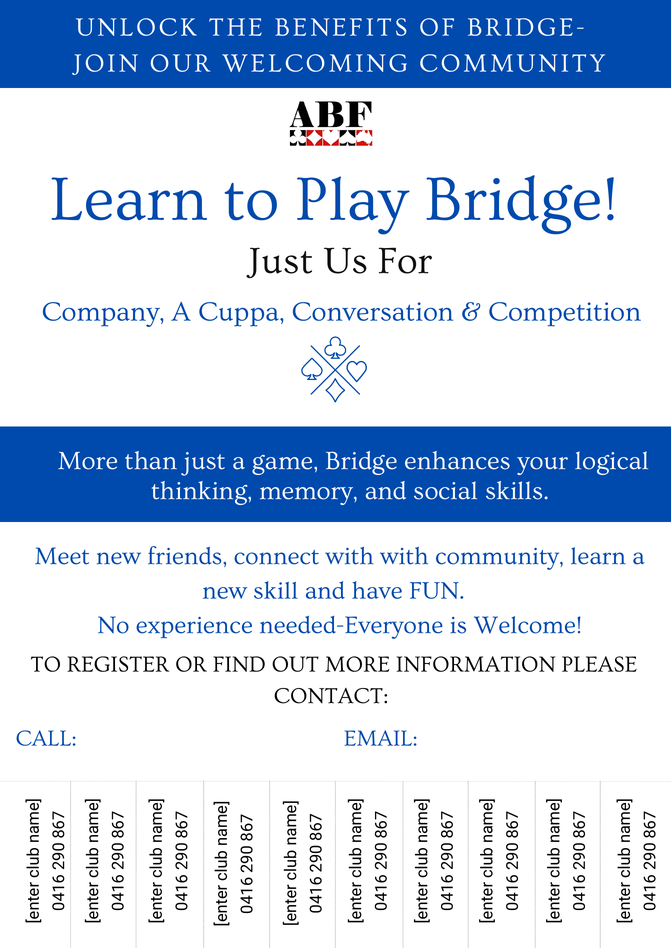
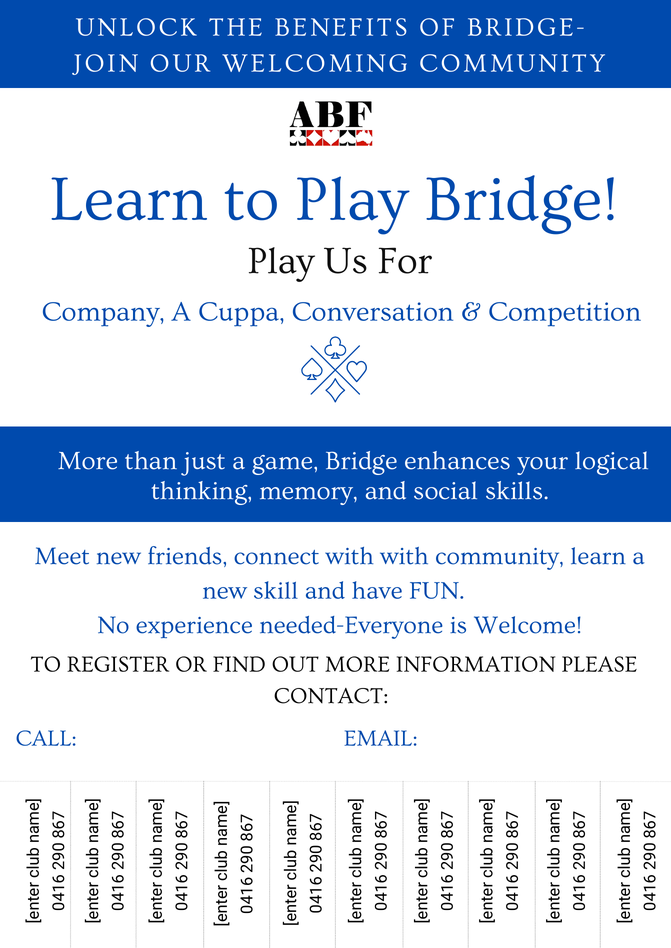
Just: Just -> Play (281, 261)
